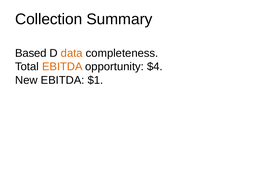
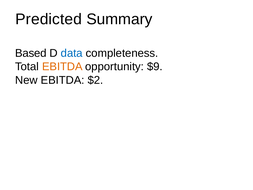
Collection: Collection -> Predicted (49, 19)
data colour: orange -> blue (72, 53)
$4: $4 -> $9 (155, 67)
$1: $1 -> $2 (95, 80)
